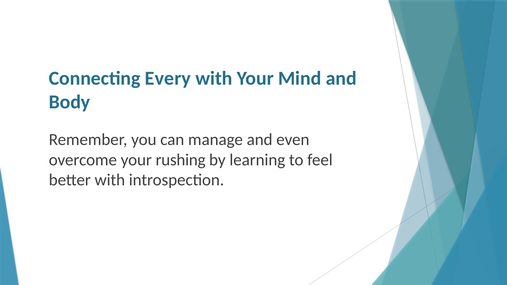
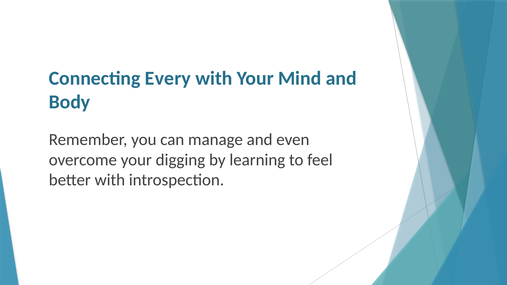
rushing: rushing -> digging (180, 160)
